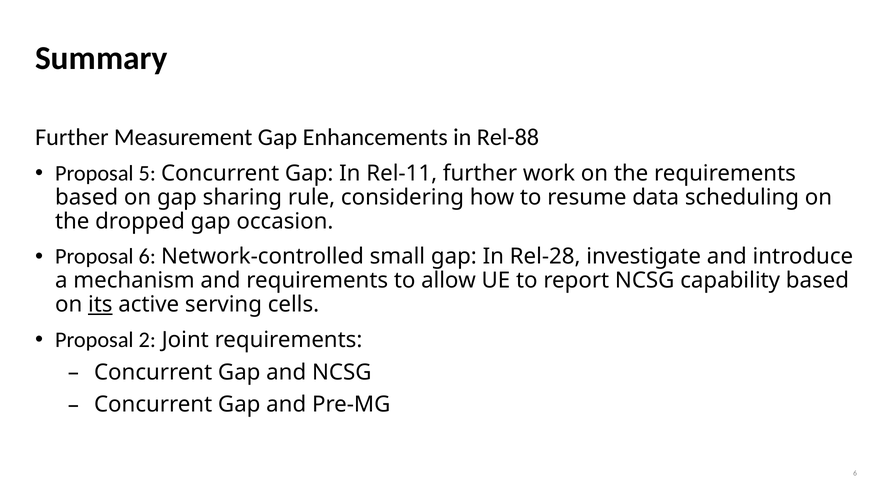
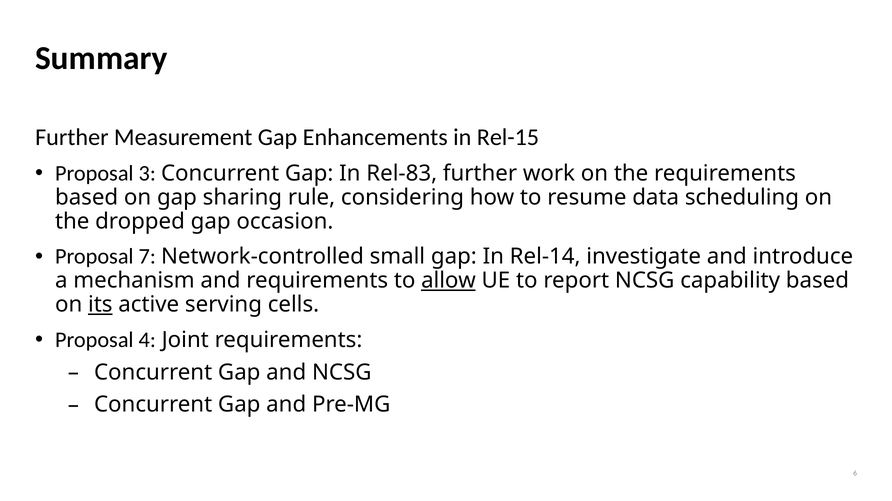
Rel-88: Rel-88 -> Rel-15 (508, 137)
5: 5 -> 3 (147, 174)
Rel-11: Rel-11 -> Rel-83 (402, 174)
Proposal 6: 6 -> 7 (147, 257)
Rel-28: Rel-28 -> Rel-14 (545, 257)
allow underline: none -> present (449, 281)
2: 2 -> 4 (147, 340)
